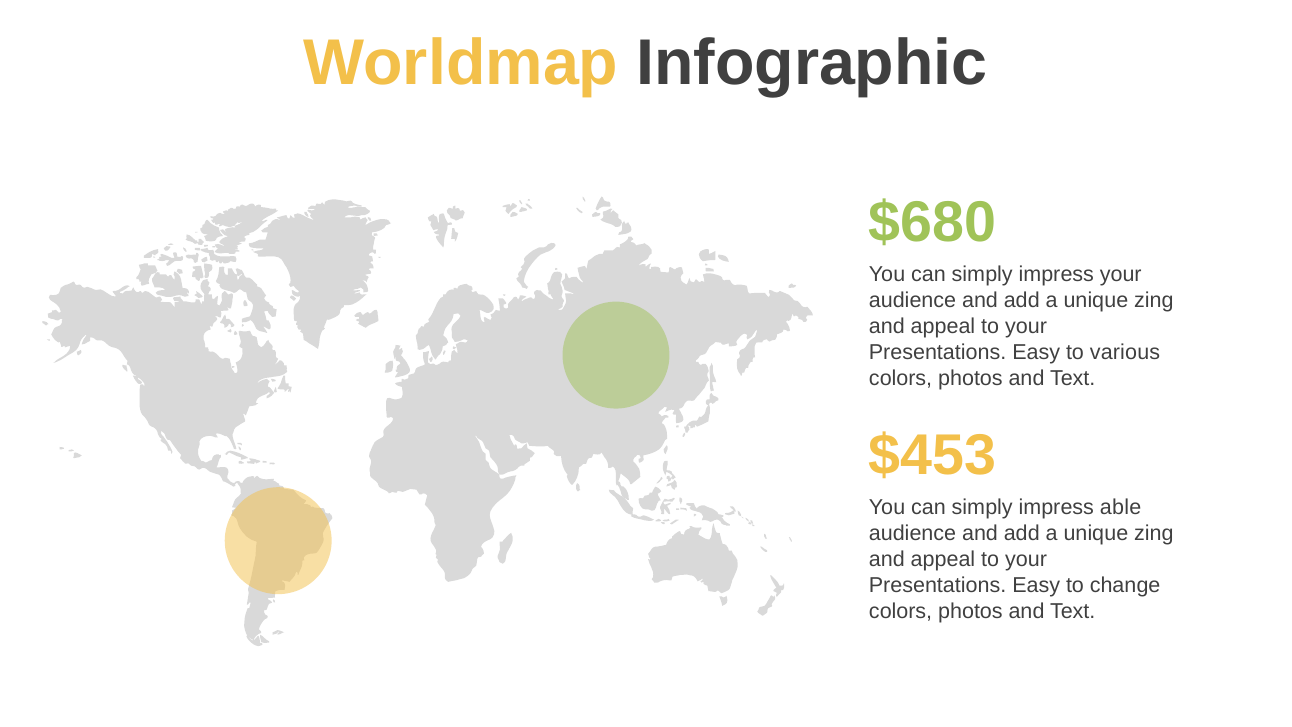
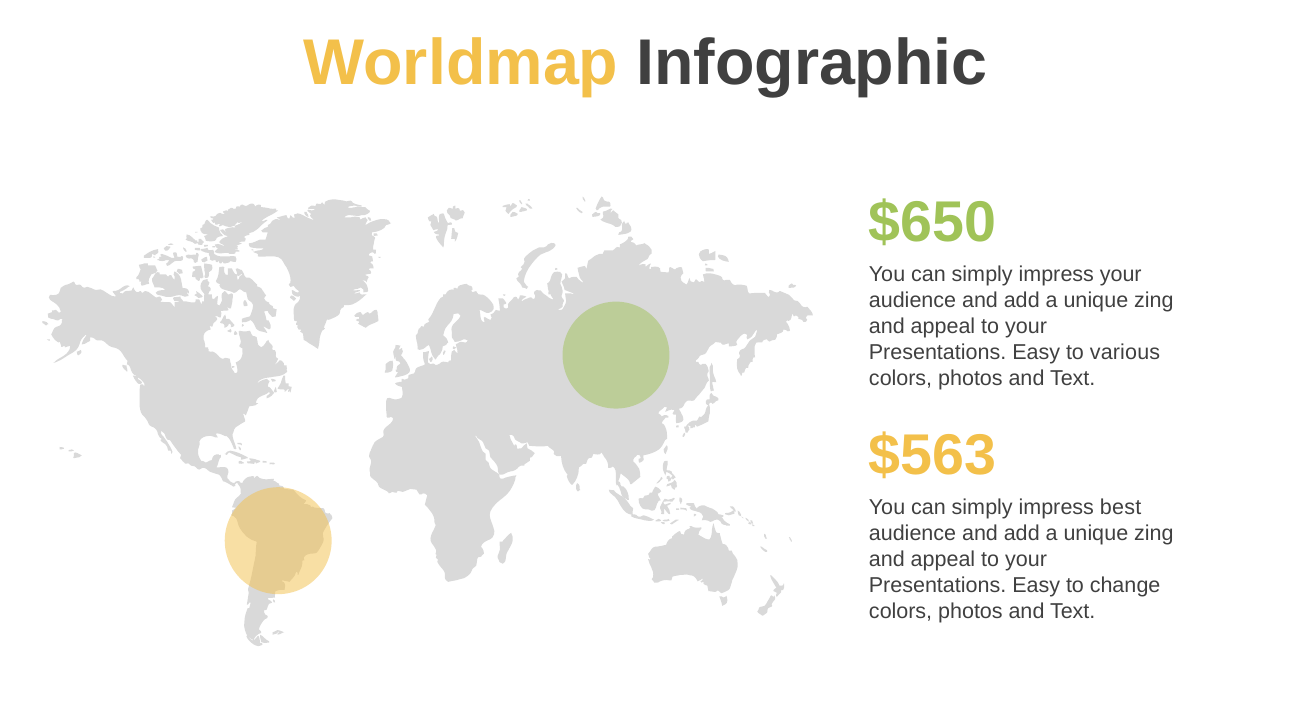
$680: $680 -> $650 (933, 222)
$453: $453 -> $563 (933, 455)
able: able -> best (1121, 508)
